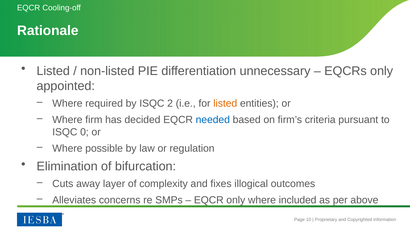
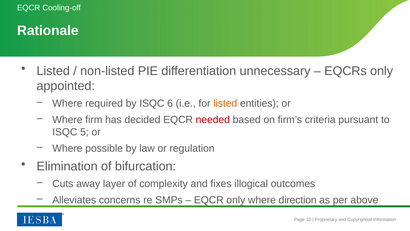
2: 2 -> 6 (170, 103)
needed colour: blue -> red (213, 120)
0: 0 -> 5 (84, 132)
included: included -> direction (298, 200)
